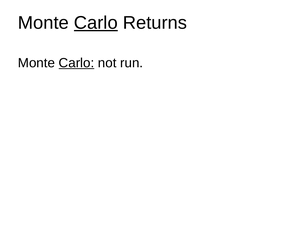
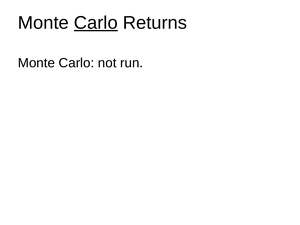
Carlo underline: present -> none (77, 63)
